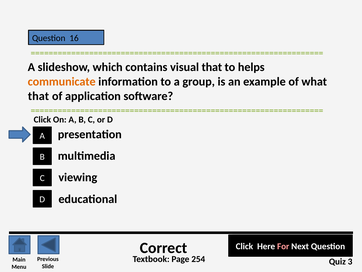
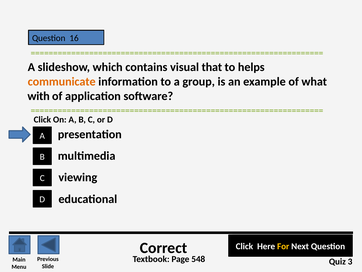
that: that -> with (39, 96)
For colour: pink -> yellow (283, 246)
254: 254 -> 548 (198, 259)
